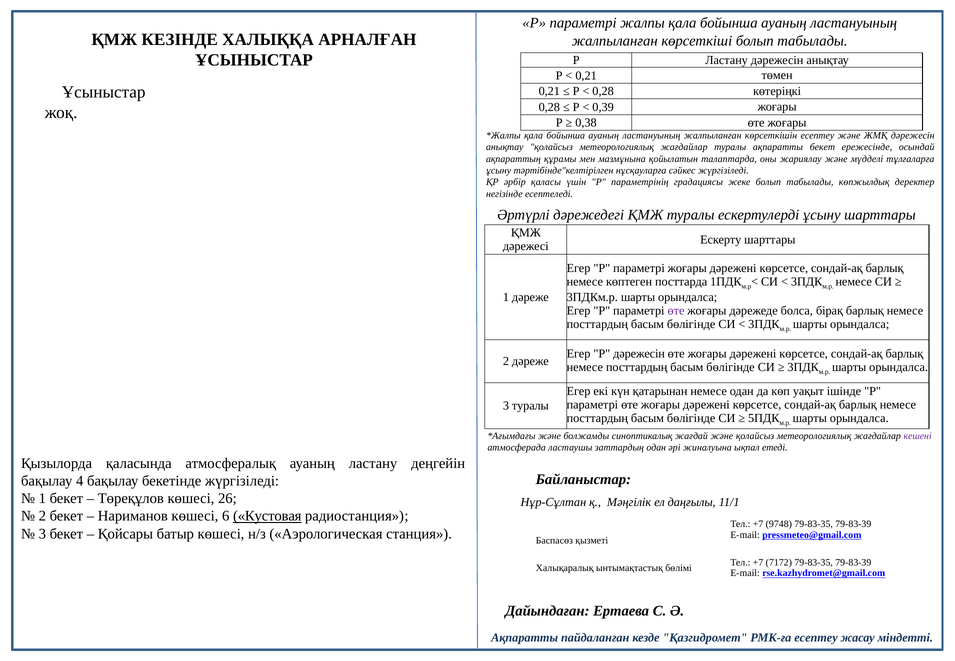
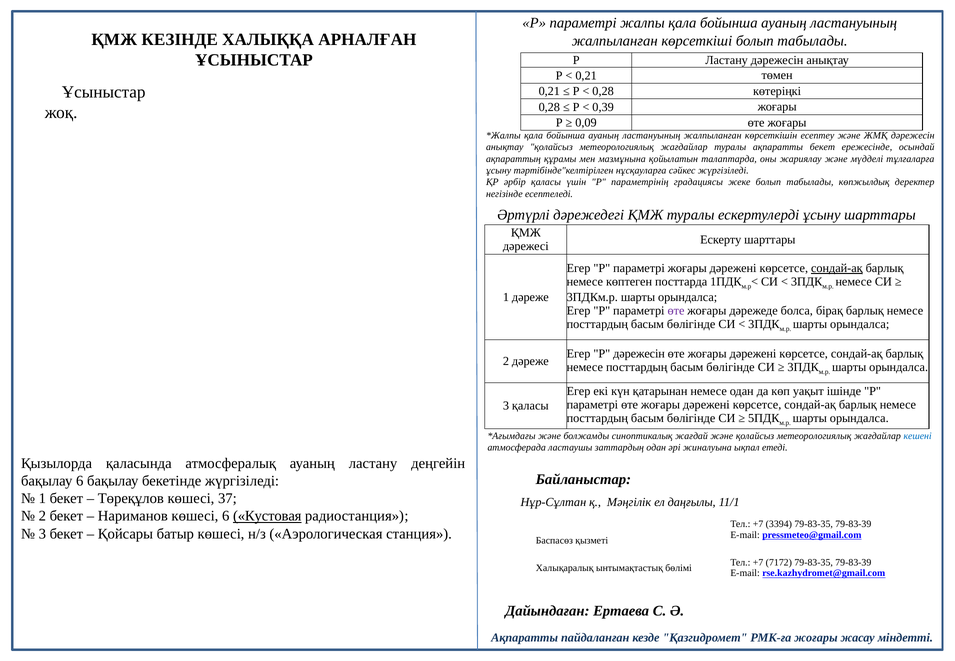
0,38: 0,38 -> 0,09 (586, 123)
сондай-ақ underline: none -> present (837, 268)
3 туралы: туралы -> қаласы (530, 406)
кешені colour: purple -> blue (918, 436)
бақылау 4: 4 -> 6 (80, 481)
26: 26 -> 37 (227, 499)
9748: 9748 -> 3394 (779, 524)
РМК-ға есептеу: есептеу -> жоғары (816, 638)
